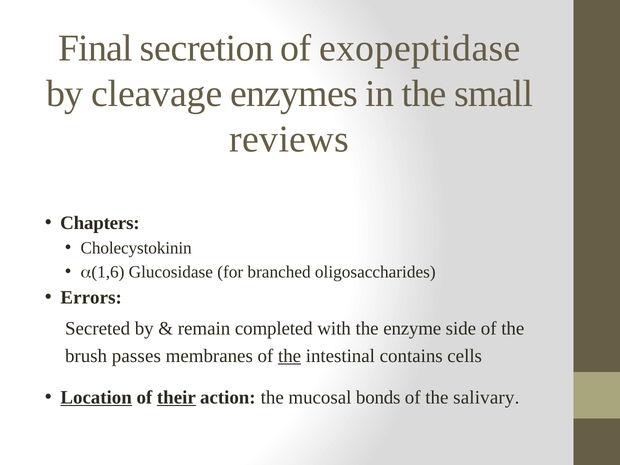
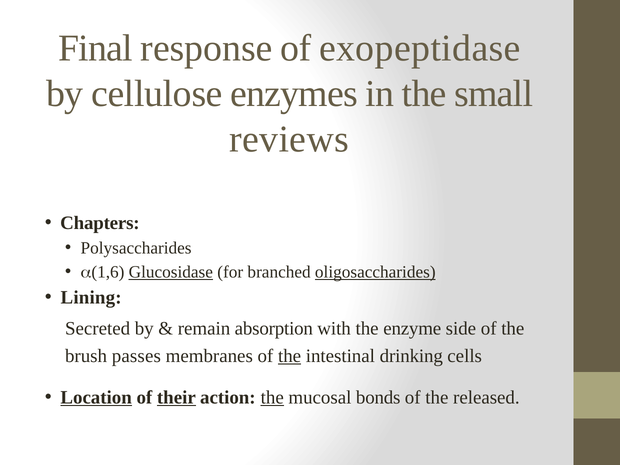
secretion: secretion -> response (207, 48)
cleavage: cleavage -> cellulose (157, 94)
Cholecystokinin: Cholecystokinin -> Polysaccharides (136, 248)
Glucosidase underline: none -> present (171, 272)
oligosaccharides underline: none -> present (375, 272)
Errors: Errors -> Lining (91, 298)
completed: completed -> absorption (274, 329)
contains: contains -> drinking (411, 356)
the underline: none -> present (272, 397)
salivary: salivary -> released (486, 397)
